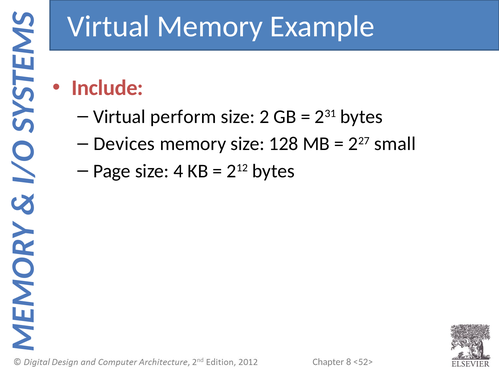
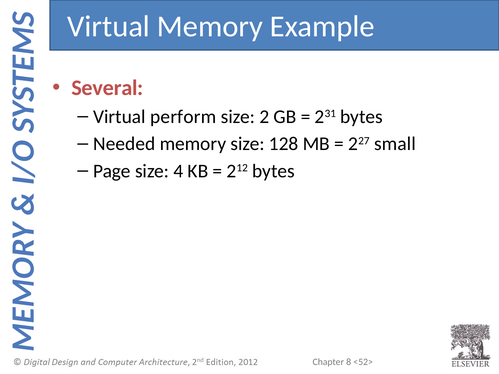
Include: Include -> Several (107, 88)
Devices: Devices -> Needed (124, 144)
